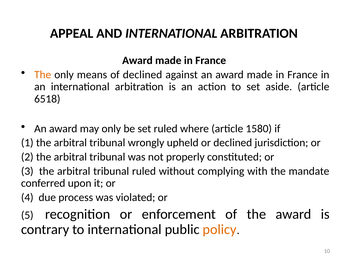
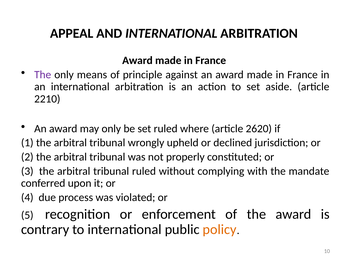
The colour: orange -> purple (43, 75)
of declined: declined -> principle (143, 75)
6518: 6518 -> 2210 (47, 99)
1580: 1580 -> 2620 (259, 129)
